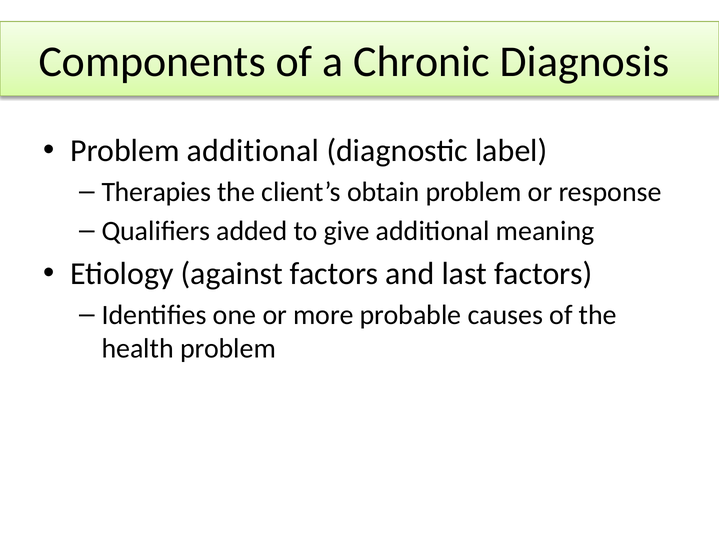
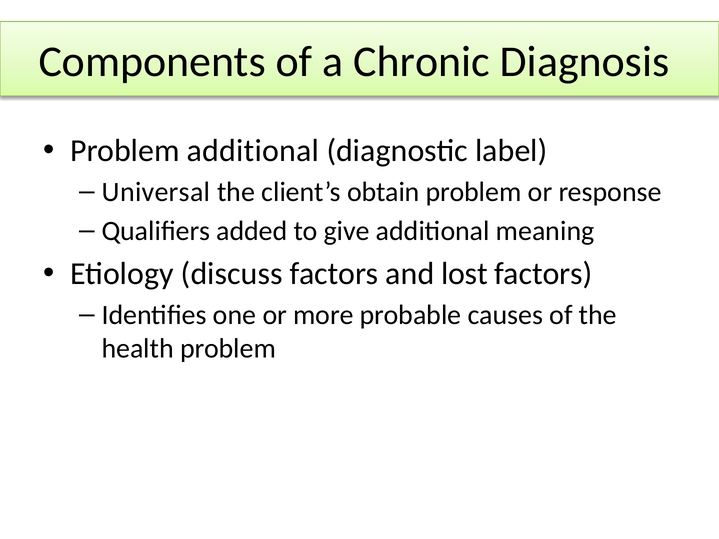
Therapies: Therapies -> Universal (156, 192)
against: against -> discuss (232, 274)
last: last -> lost (465, 274)
